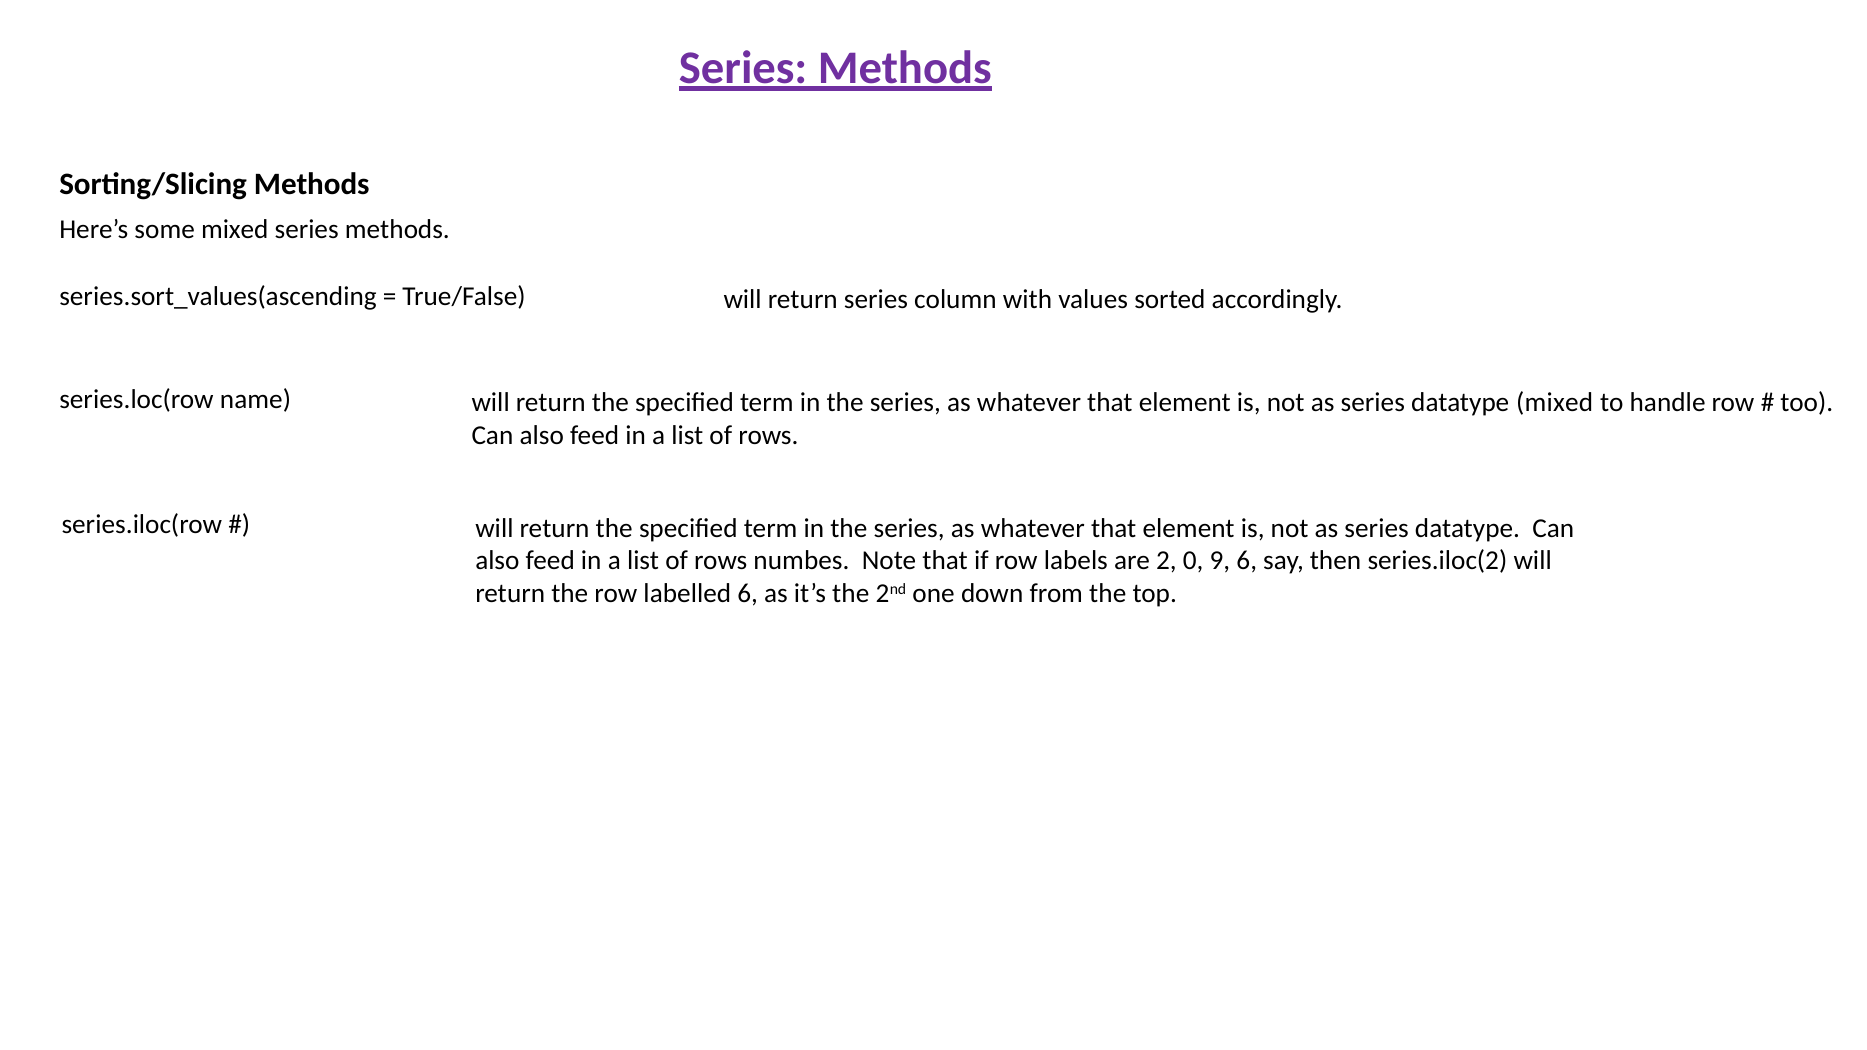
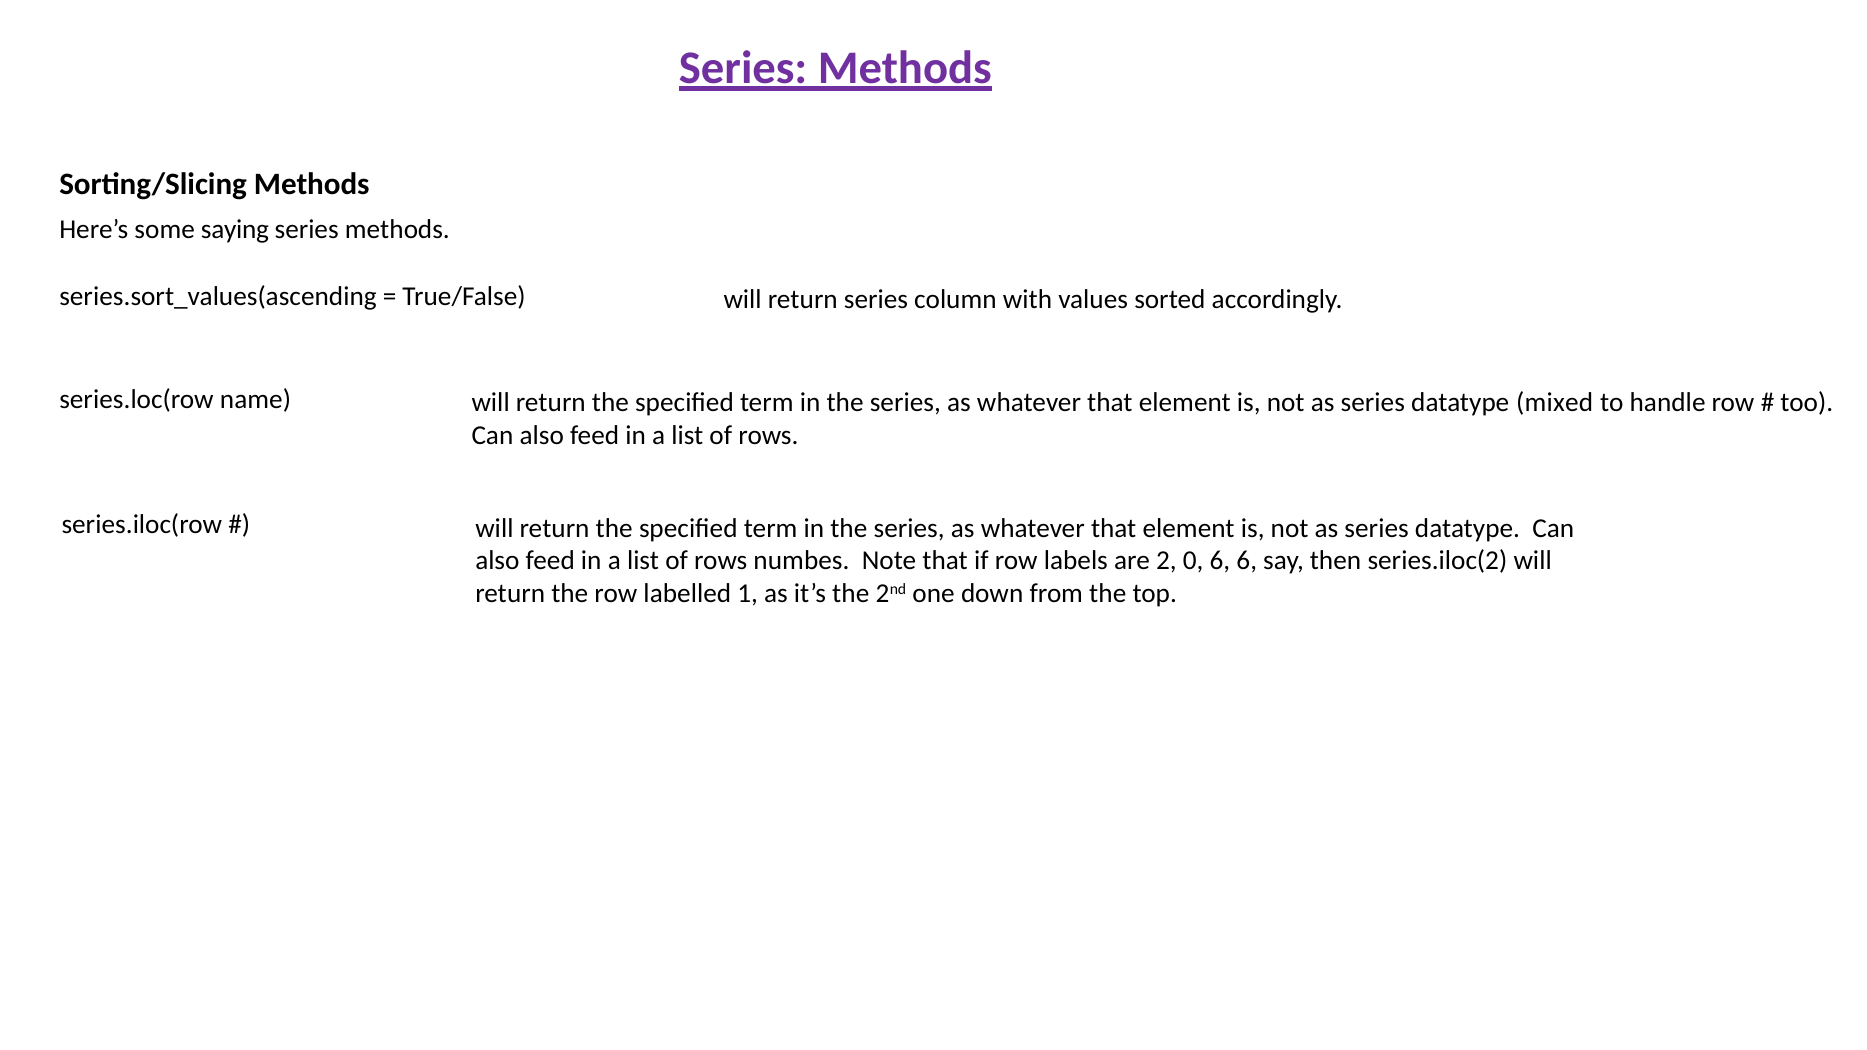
some mixed: mixed -> saying (235, 229)
0 9: 9 -> 6 (1220, 561)
labelled 6: 6 -> 1 (748, 594)
